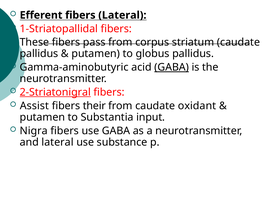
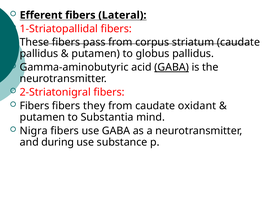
2-Striatonigral underline: present -> none (55, 92)
Assist: Assist -> Fibers (34, 106)
their: their -> they (94, 106)
input: input -> mind (151, 117)
and lateral: lateral -> during (58, 142)
